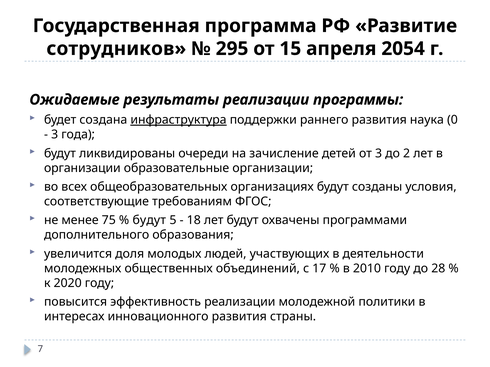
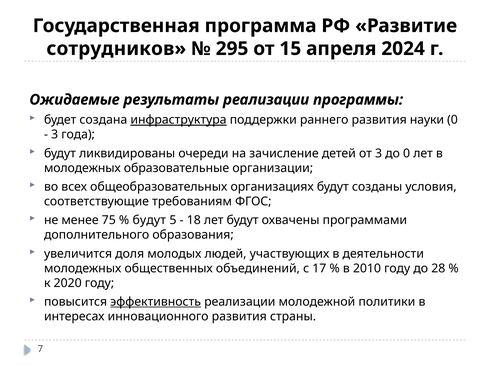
2054: 2054 -> 2024 (403, 49)
наука: наука -> науки (427, 120)
до 2: 2 -> 0 (407, 154)
организации: организации -> молодежных (82, 168)
эффективность underline: none -> present (156, 302)
